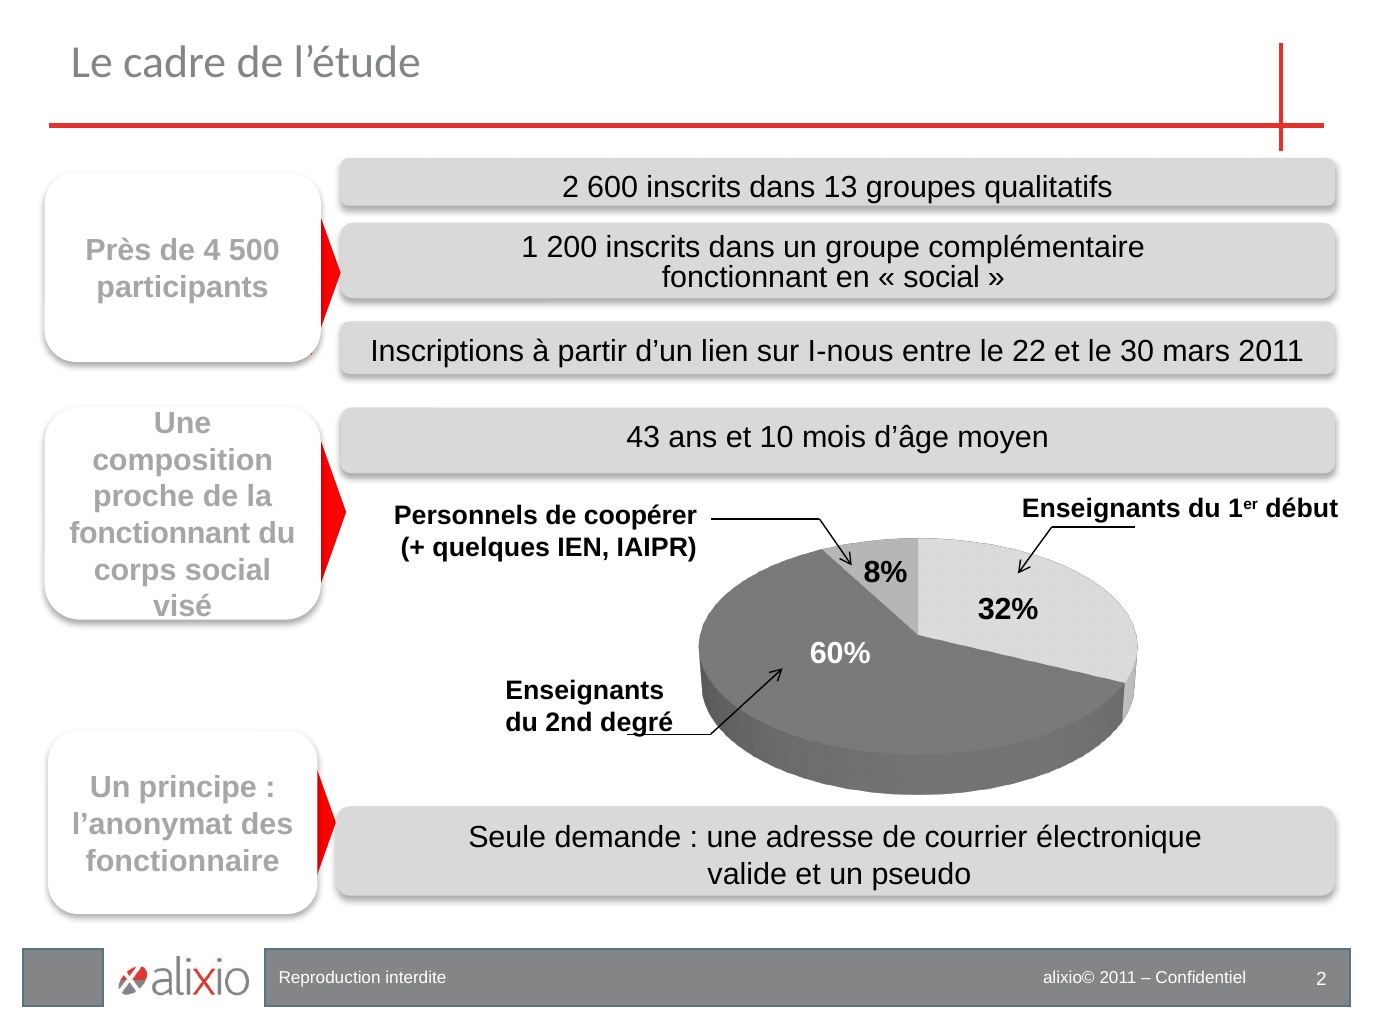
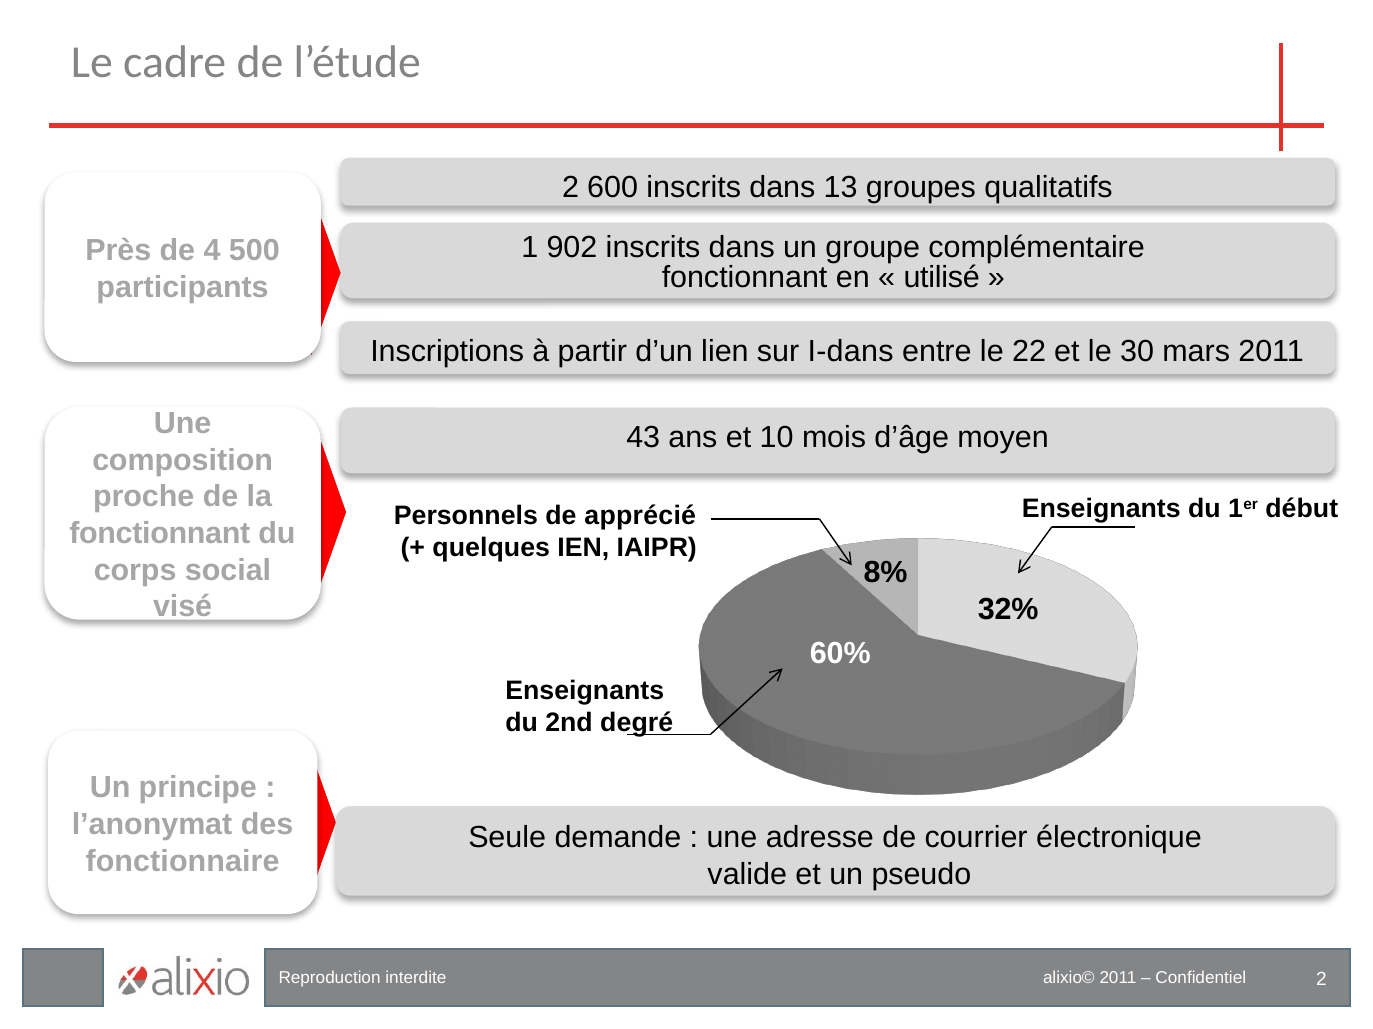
200: 200 -> 902 (572, 248)
social: social -> utilisé (942, 278)
I-nous: I-nous -> I-dans (851, 351)
coopérer: coopérer -> apprécié (640, 516)
